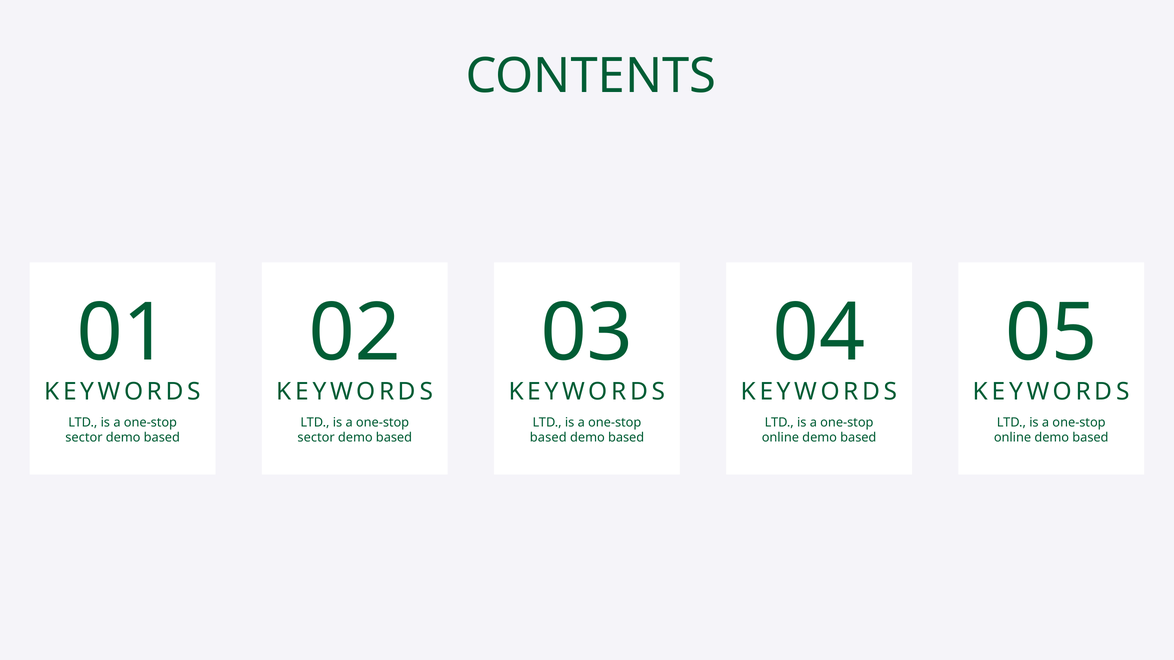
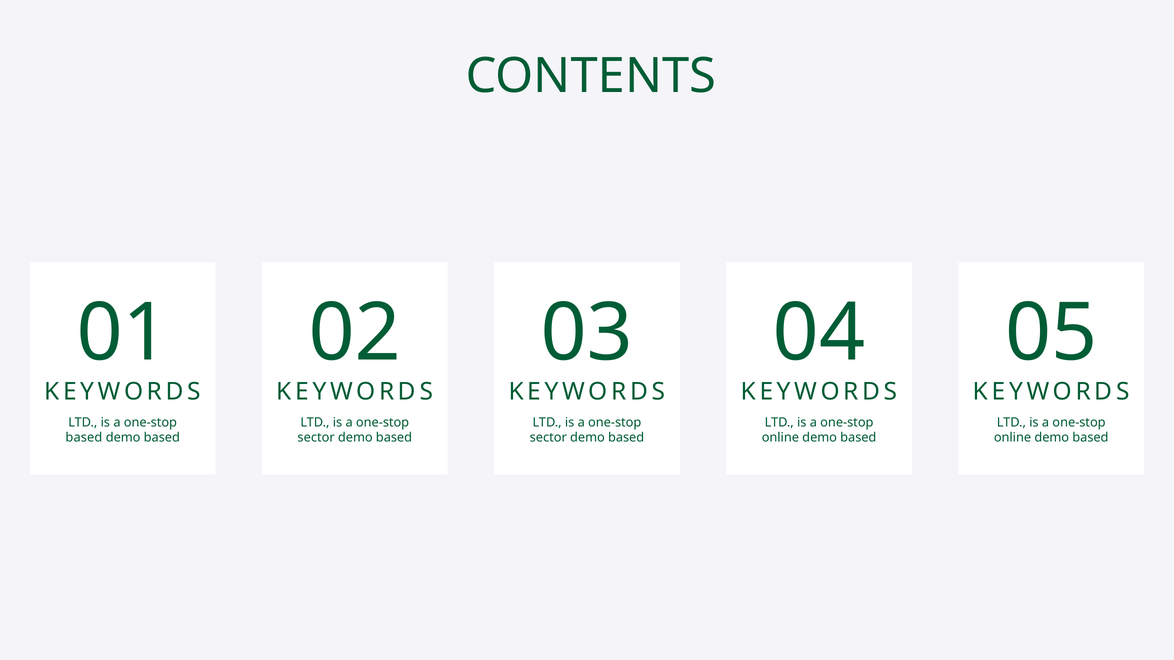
sector: sector -> based (84, 438)
based: based -> sector (548, 438)
